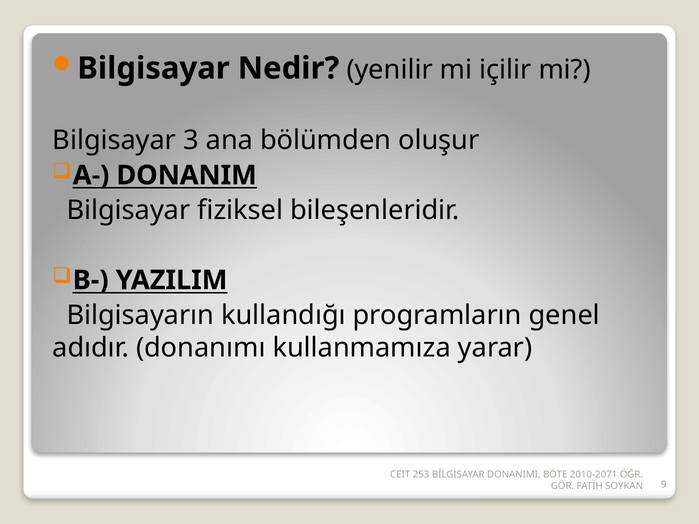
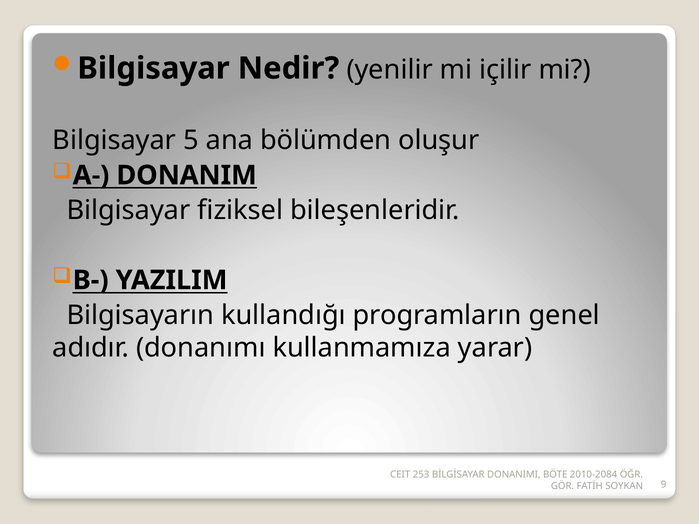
3: 3 -> 5 (191, 140)
2010-2071: 2010-2071 -> 2010-2084 (594, 475)
